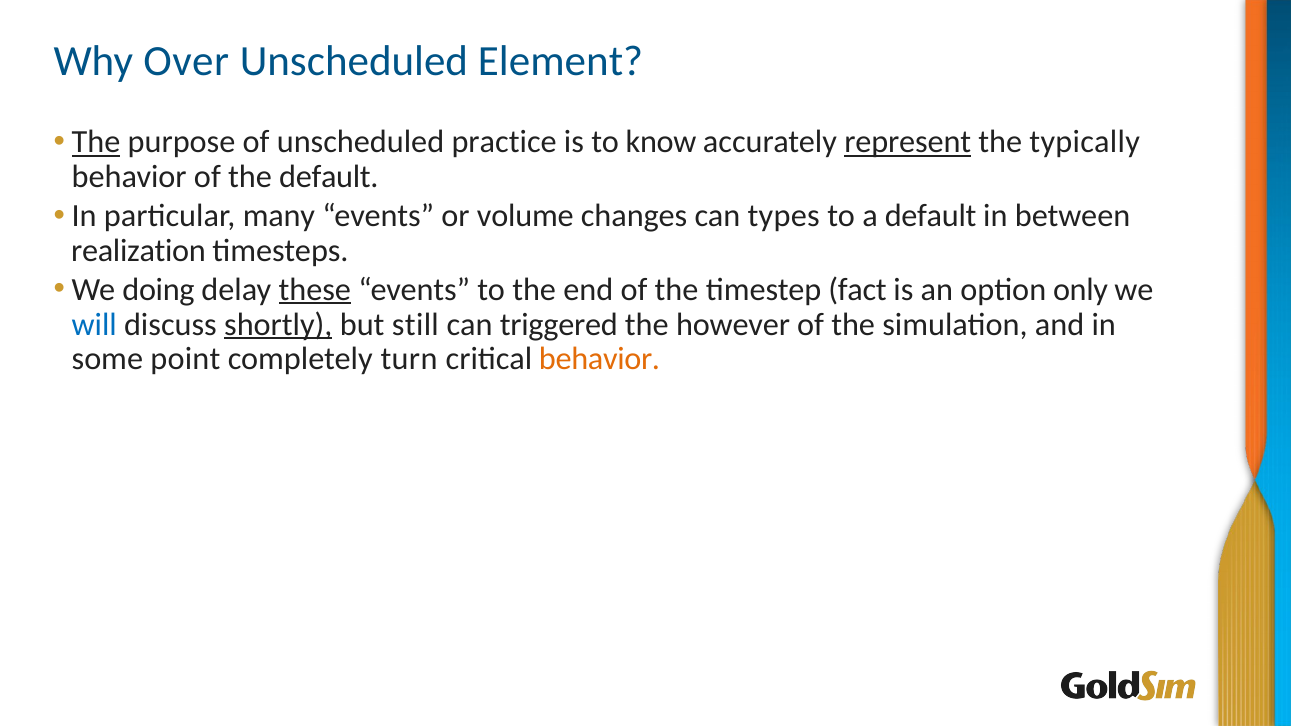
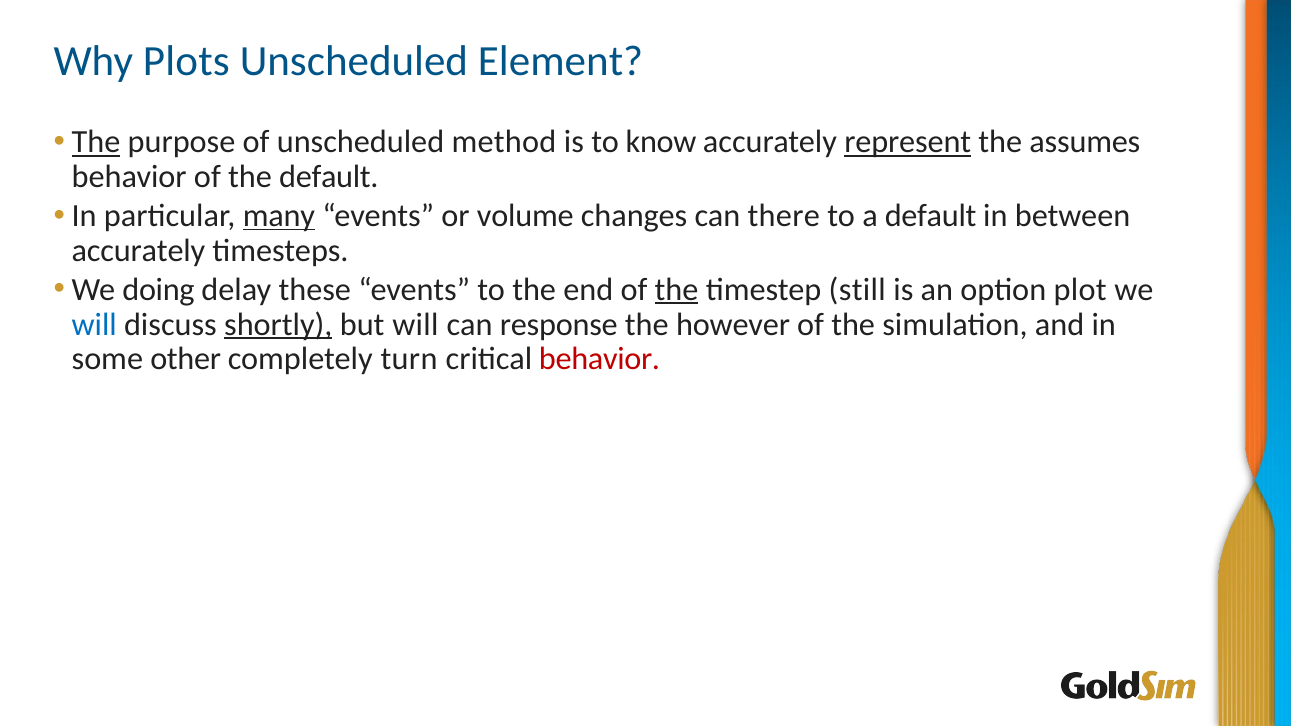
Over: Over -> Plots (186, 62)
practice: practice -> method (504, 142)
typically: typically -> assumes (1085, 142)
many underline: none -> present (279, 216)
types: types -> there (784, 216)
realization: realization -> accurately (138, 251)
these underline: present -> none (315, 290)
the underline: none -> present (677, 290)
fact: fact -> still (857, 290)
only: only -> plot (1080, 290)
but still: still -> will (415, 324)
triggered: triggered -> response (559, 324)
point: point -> other (186, 359)
behavior colour: orange -> red (600, 359)
